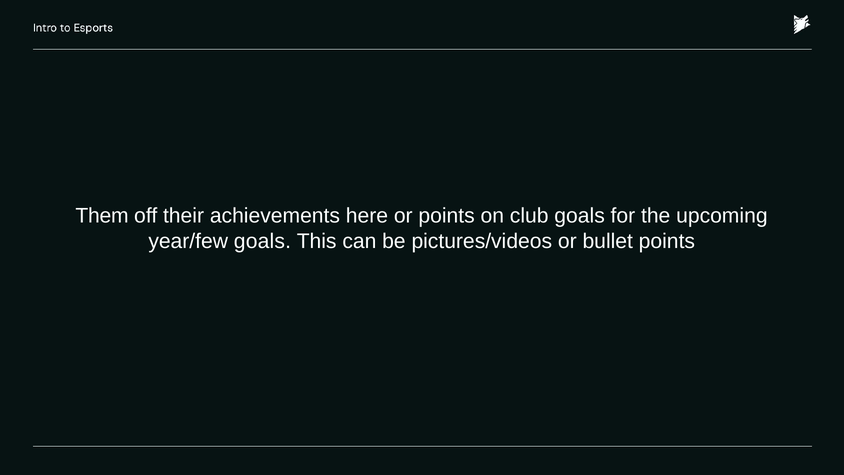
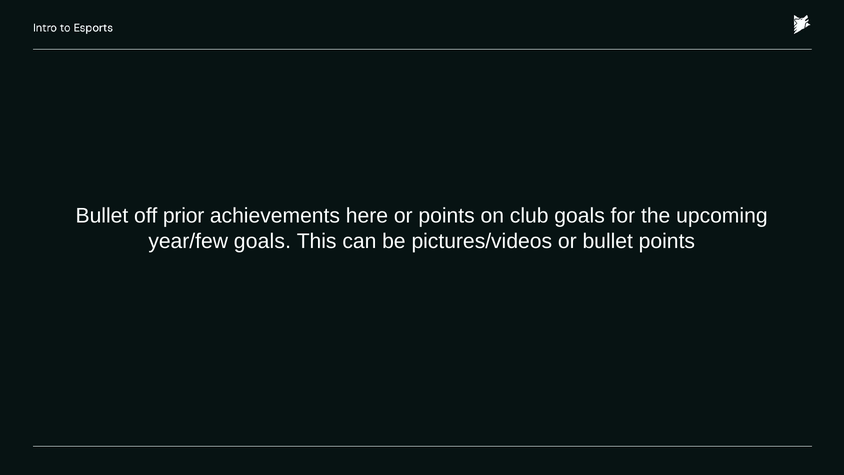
Them: Them -> Bullet (102, 216)
their: their -> prior (184, 216)
